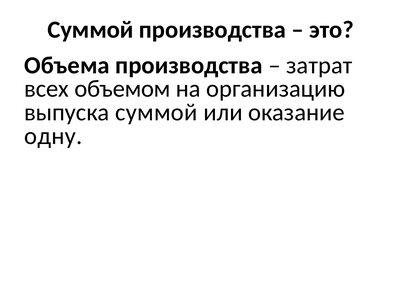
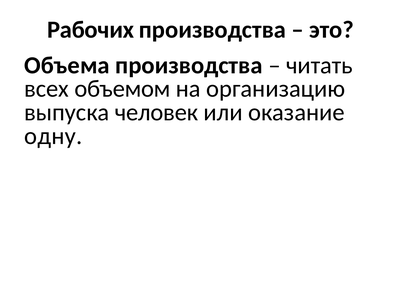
Суммой: Суммой -> Рабочих (91, 30)
затрат: затрат -> читать (319, 65)
выпуска суммой: суммой -> человек (156, 113)
